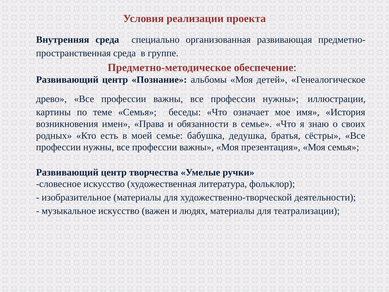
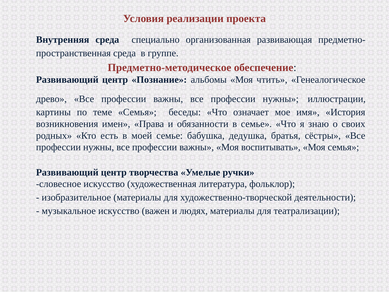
детей: детей -> чтить (272, 80)
презентация: презентация -> воспитывать (271, 147)
